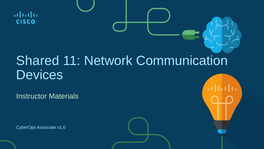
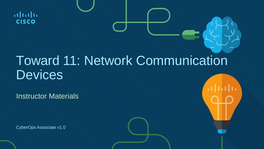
Shared: Shared -> Toward (38, 60)
